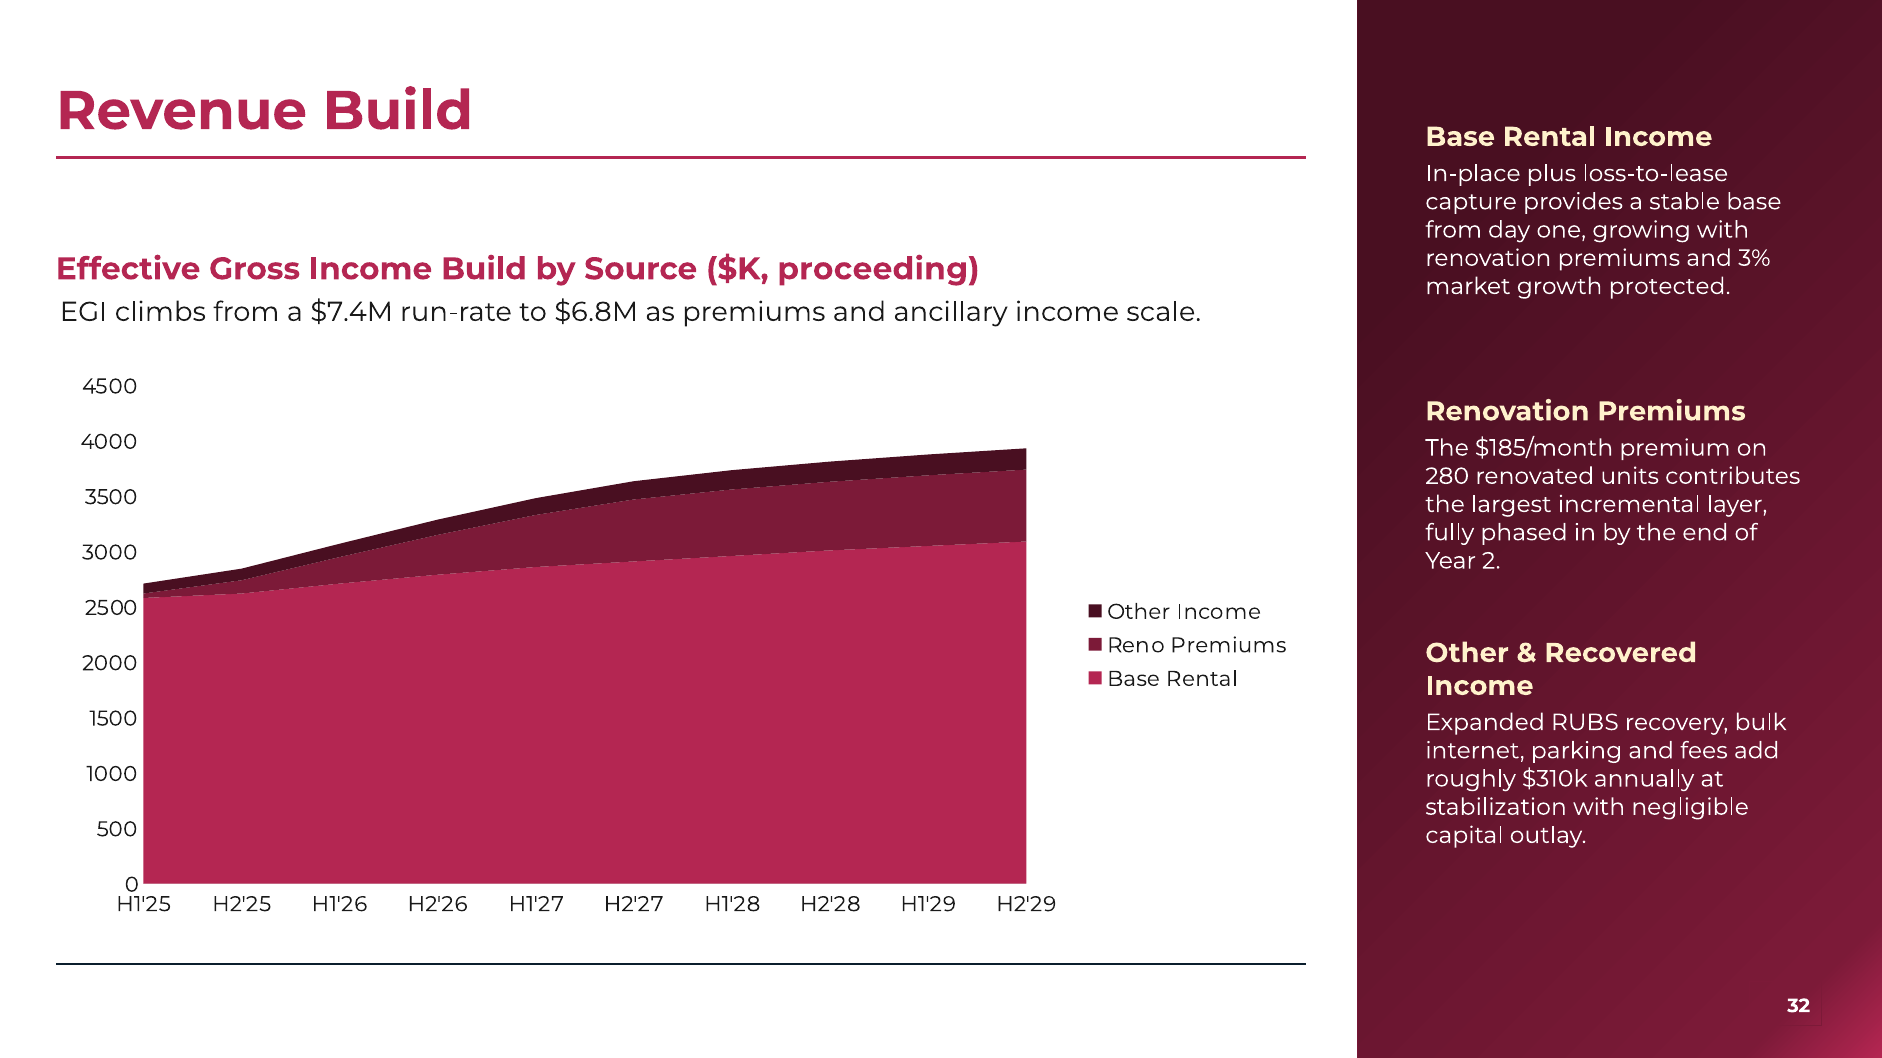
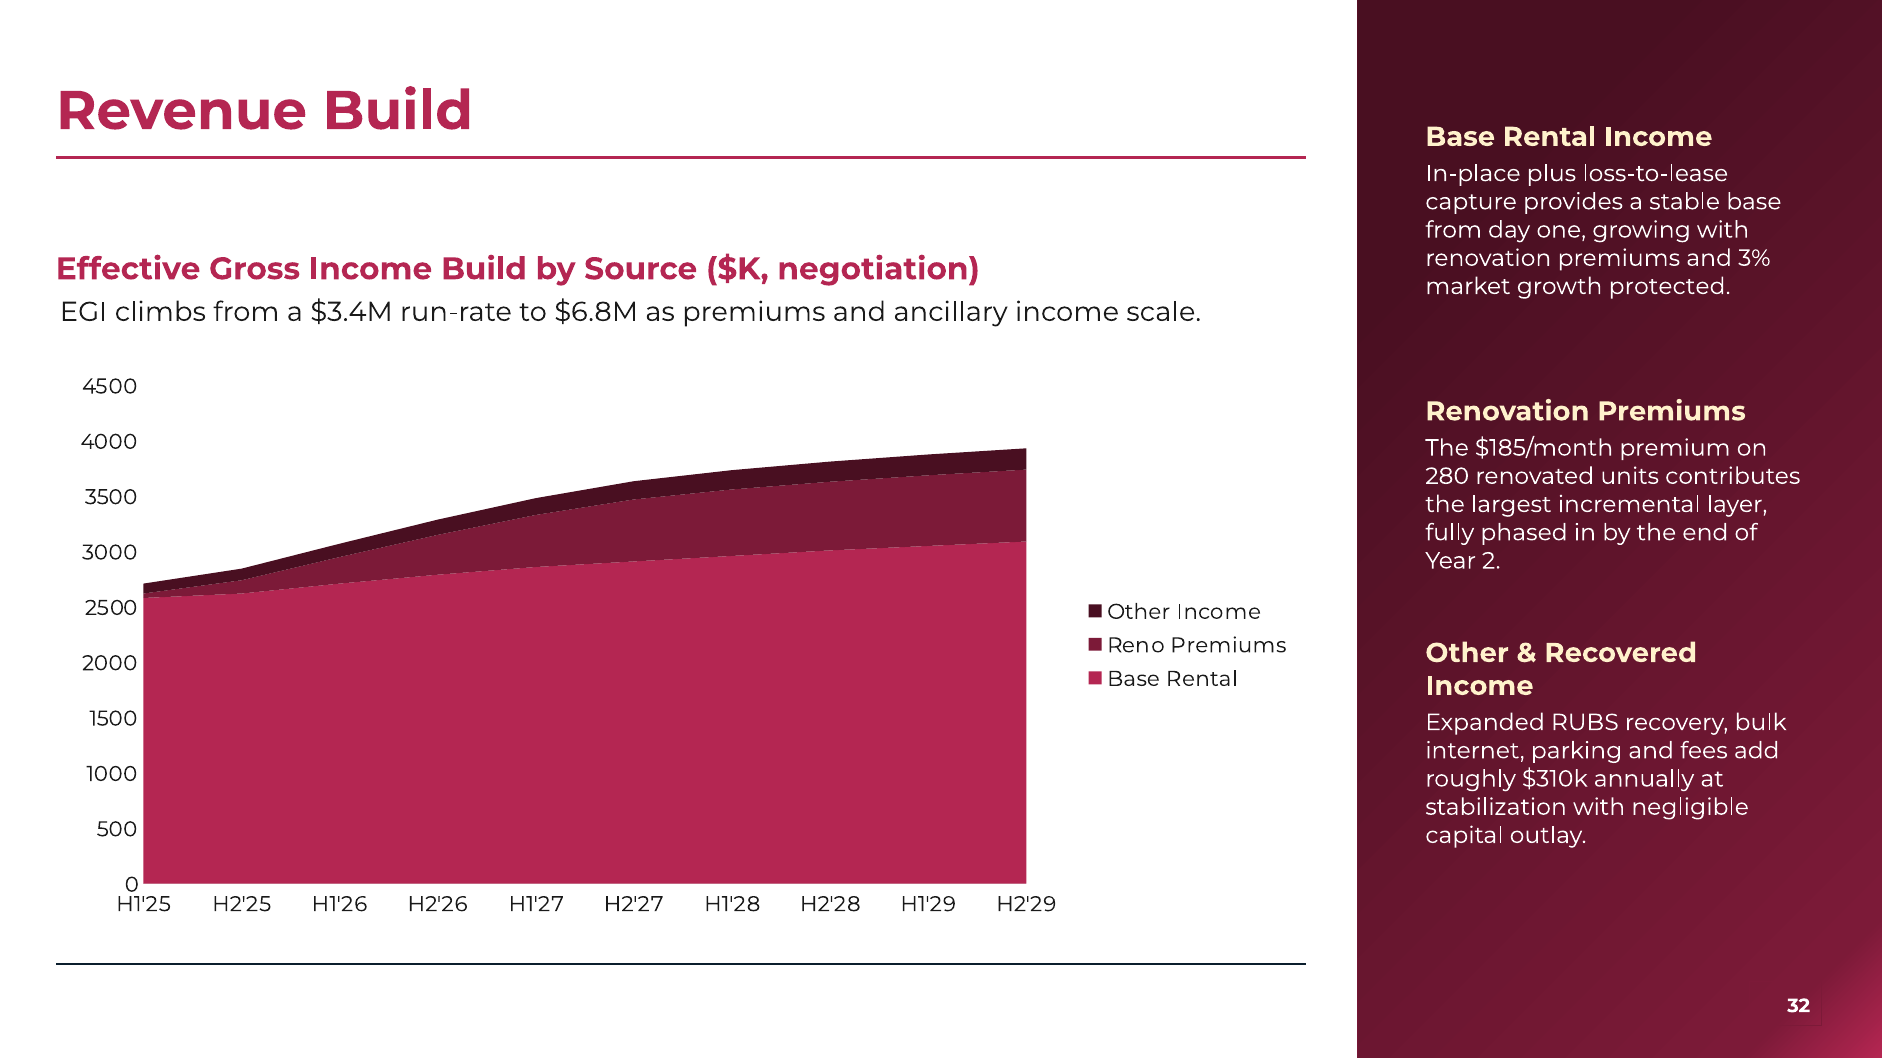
proceeding: proceeding -> negotiation (879, 269)
$7.4M: $7.4M -> $3.4M (352, 312)
